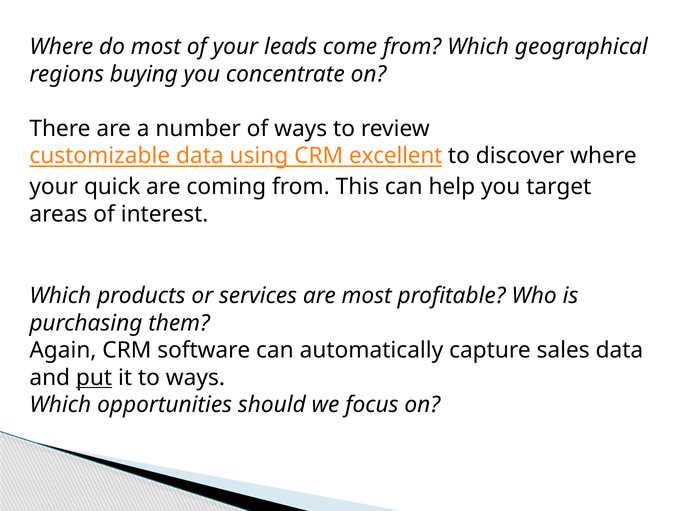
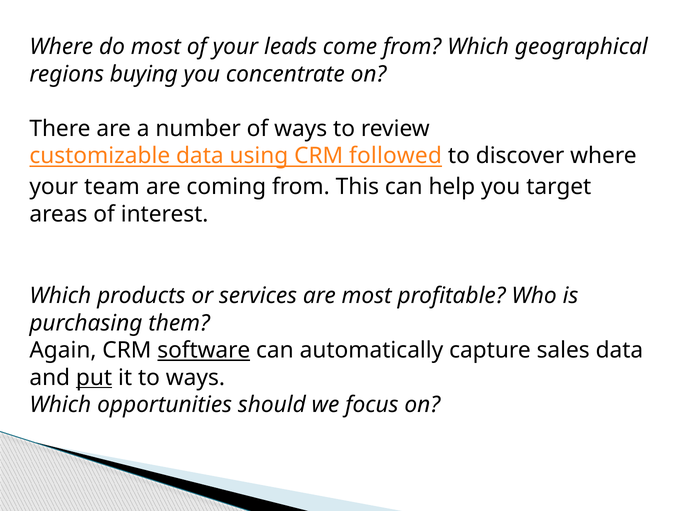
excellent: excellent -> followed (395, 156)
quick: quick -> team (112, 187)
software underline: none -> present (204, 350)
